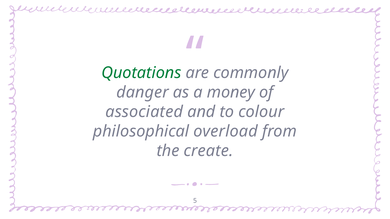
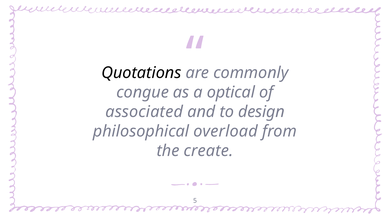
Quotations colour: green -> black (141, 73)
danger: danger -> congue (143, 92)
money: money -> optical (231, 92)
colour: colour -> design (261, 112)
